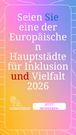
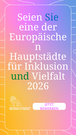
und colour: red -> green (20, 76)
